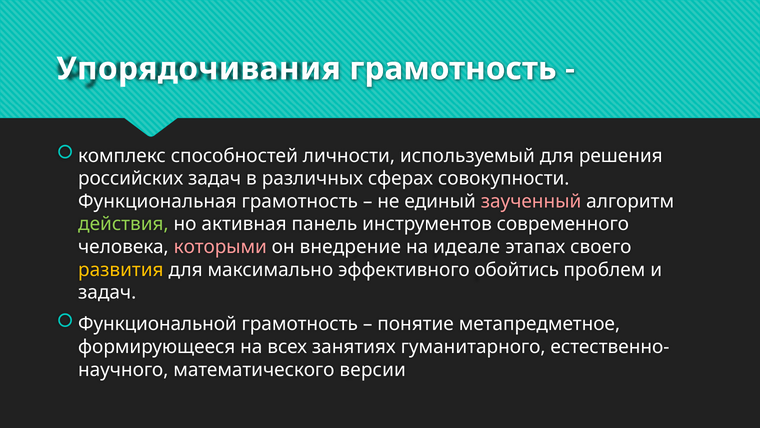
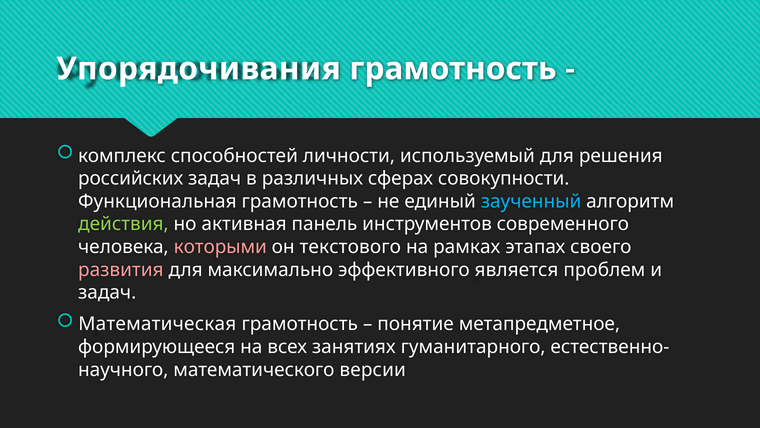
заученный colour: pink -> light blue (531, 201)
внедрение: внедрение -> текстового (350, 247)
идеале: идеале -> рамках (467, 247)
развития colour: yellow -> pink (121, 270)
обойтись: обойтись -> является (517, 270)
Функциональной: Функциональной -> Математическая (157, 324)
